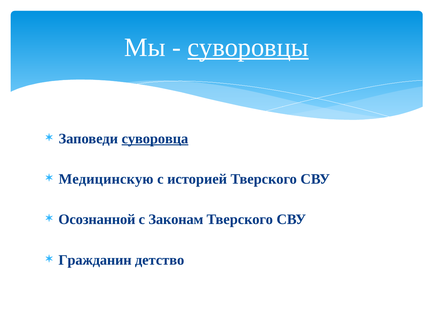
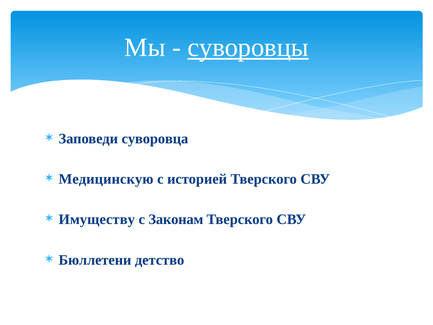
суворовца underline: present -> none (155, 139)
Осознанной: Осознанной -> Имуществу (97, 219)
Гражданин: Гражданин -> Бюллетени (95, 260)
